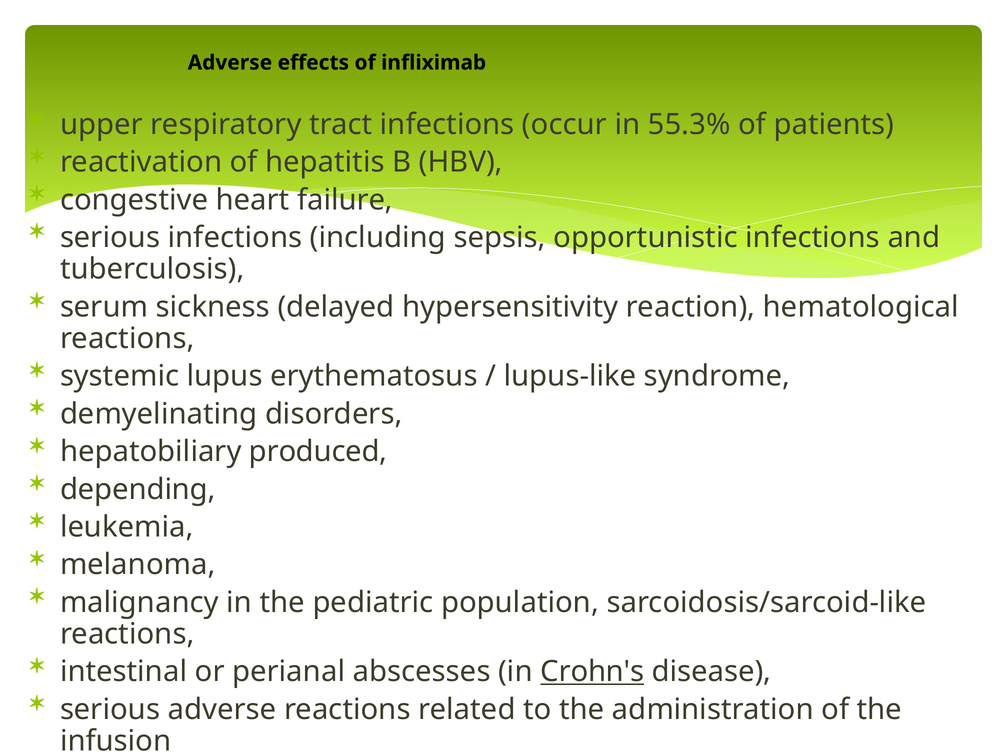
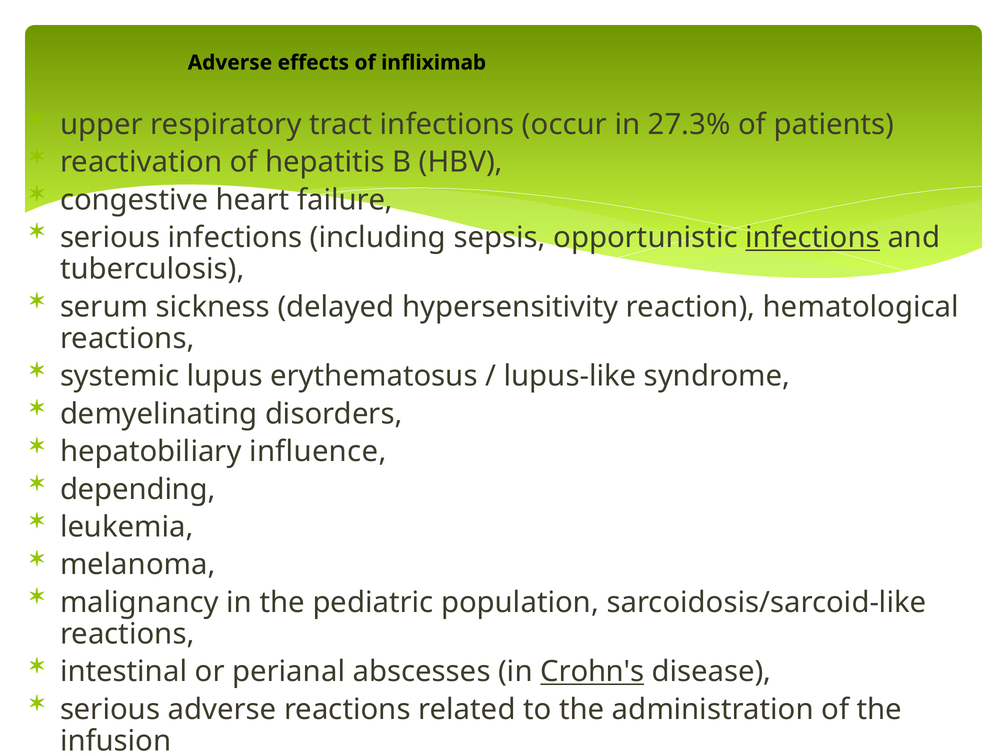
55.3%: 55.3% -> 27.3% (689, 125)
infections underline: none -> present (813, 238)
produced: produced -> influence (318, 452)
